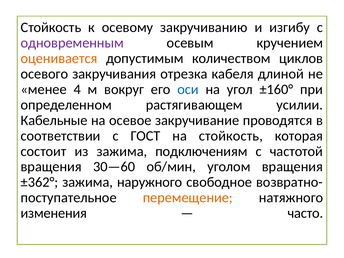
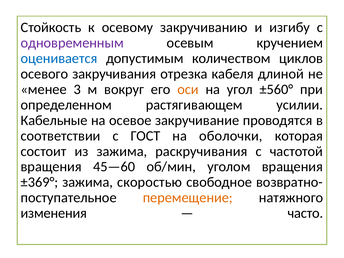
оценивается colour: orange -> blue (59, 58)
4: 4 -> 3 (77, 89)
оси colour: blue -> orange (188, 89)
±160°: ±160° -> ±560° (276, 89)
на стойкость: стойкость -> оболочки (231, 136)
подключениям: подключениям -> раскручивания (201, 151)
30—60: 30—60 -> 45—60 (114, 167)
±362°: ±362° -> ±369° (39, 182)
наружного: наружного -> скоростью (150, 182)
